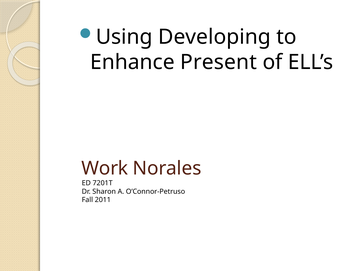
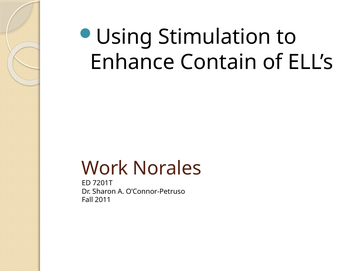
Developing: Developing -> Stimulation (215, 37)
Present: Present -> Contain (219, 62)
